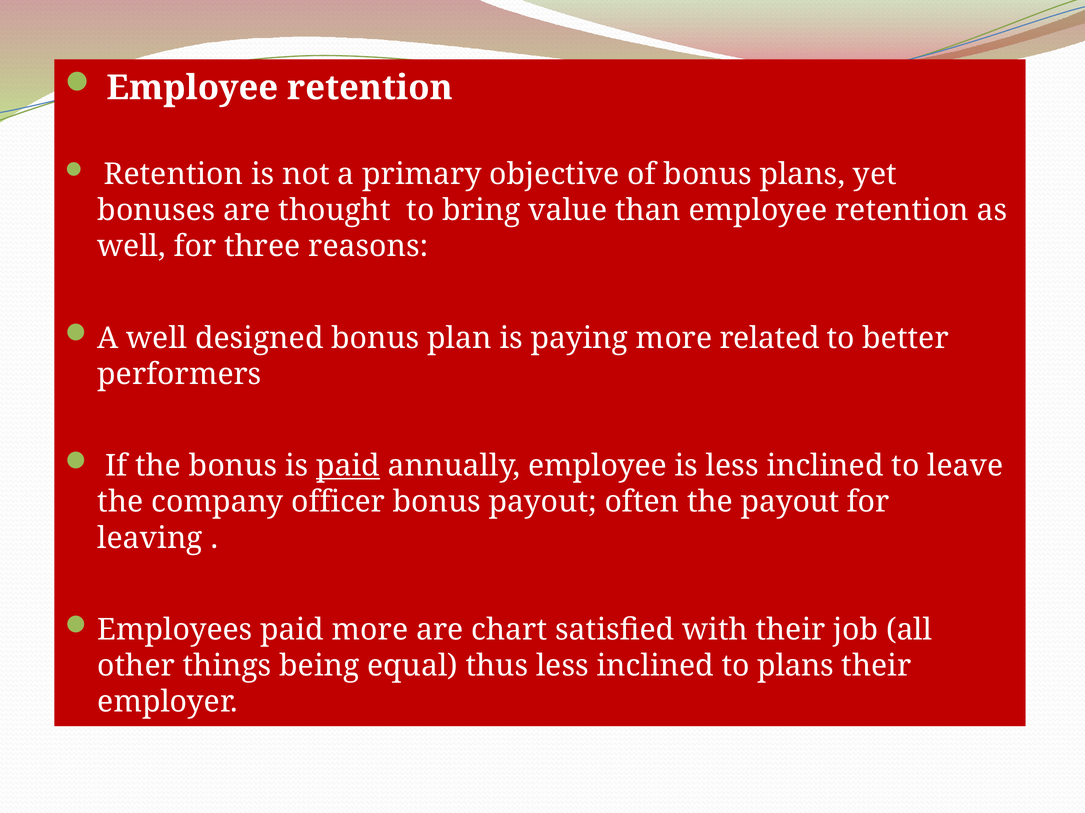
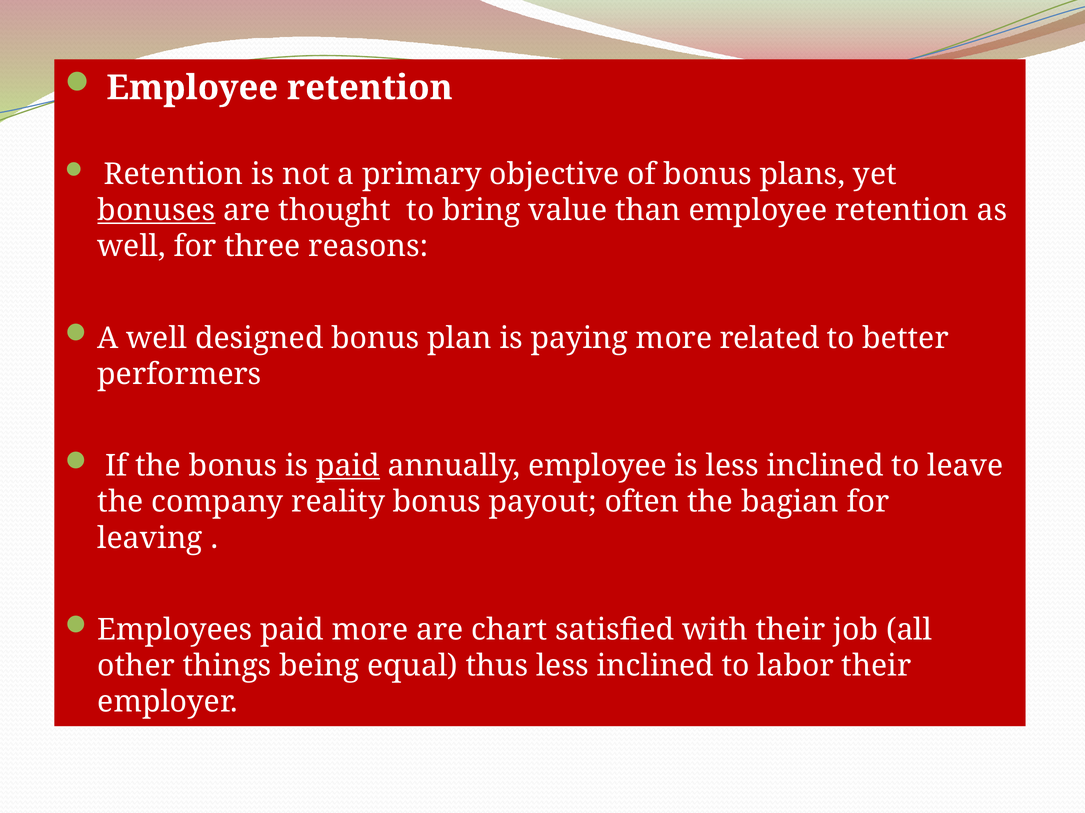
bonuses underline: none -> present (156, 211)
officer: officer -> reality (338, 502)
the payout: payout -> bagian (790, 502)
to plans: plans -> labor (796, 666)
